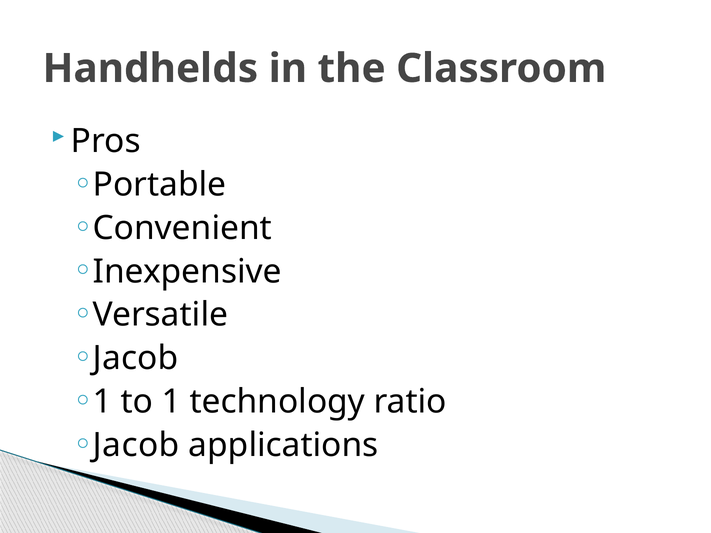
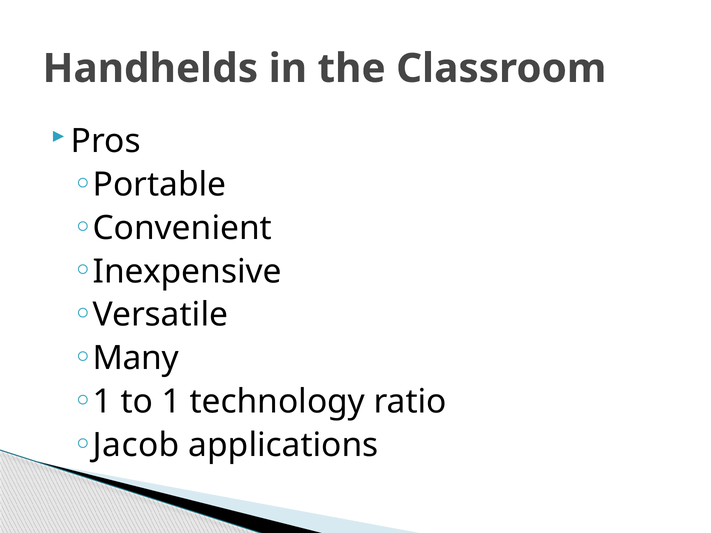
Jacob: Jacob -> Many (136, 359)
